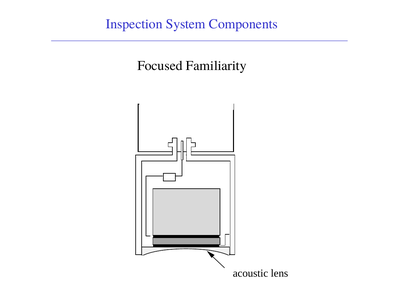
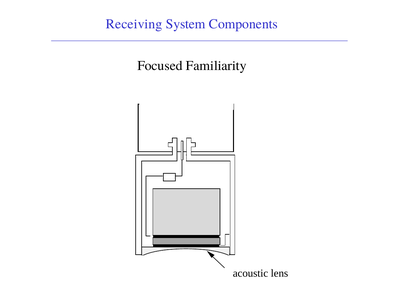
Inspection: Inspection -> Receiving (134, 24)
